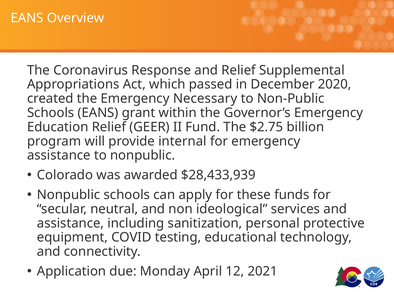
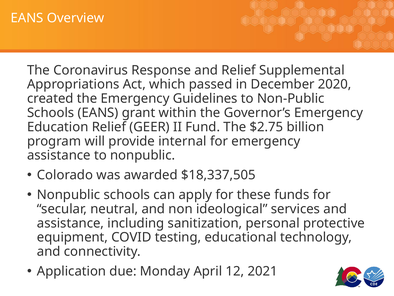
Necessary: Necessary -> Guidelines (205, 98)
$28,433,939: $28,433,939 -> $18,337,505 (218, 175)
